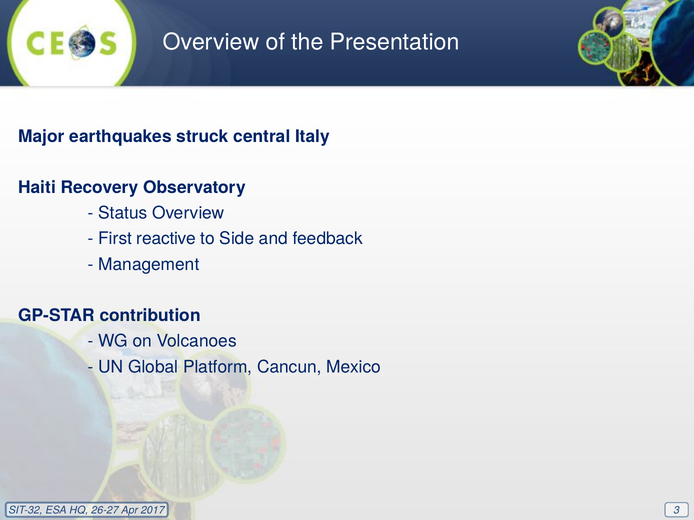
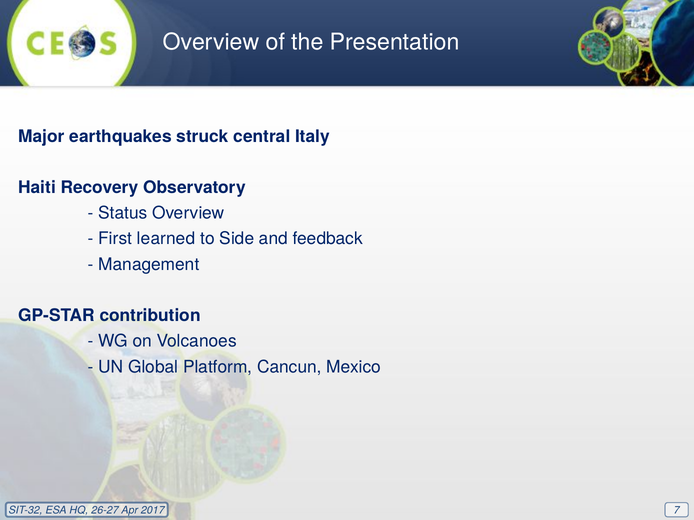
reactive: reactive -> learned (166, 239)
3: 3 -> 7 (677, 511)
